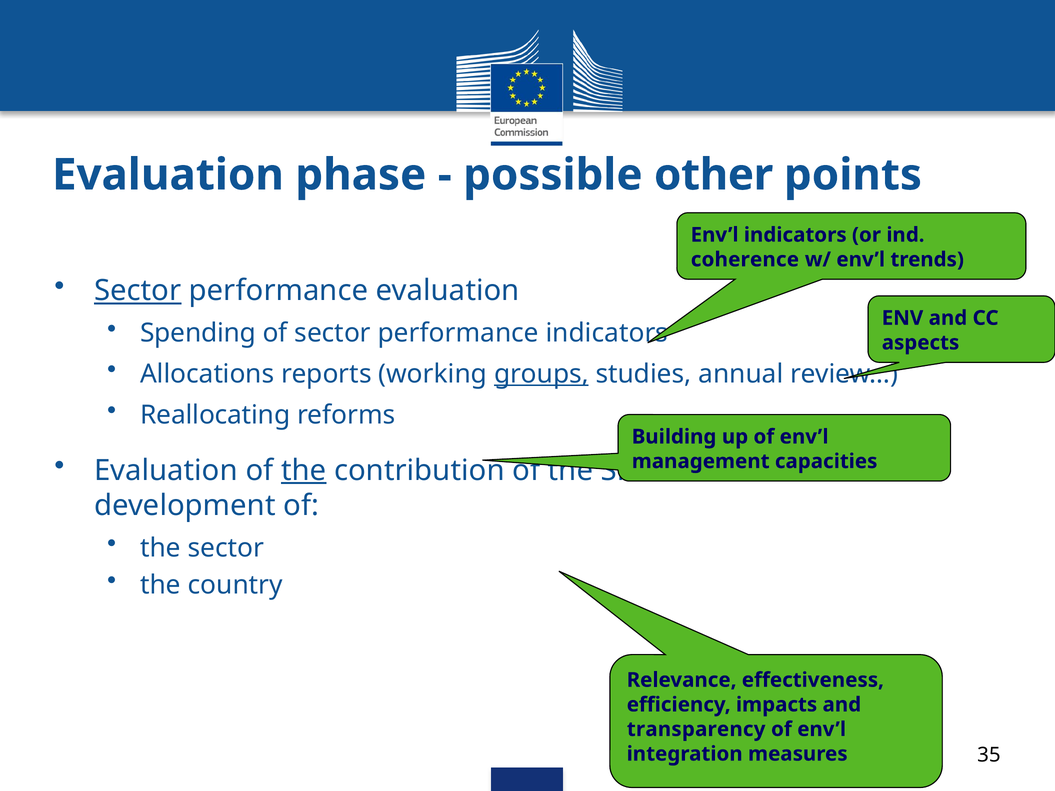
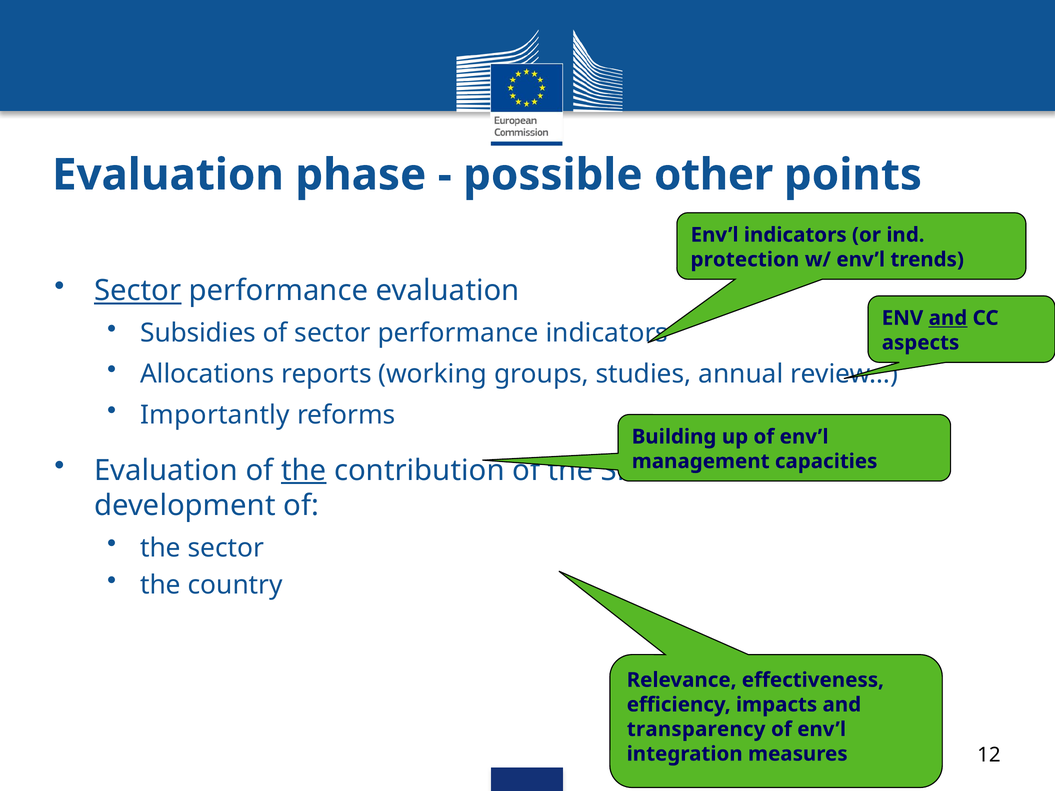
coherence: coherence -> protection (745, 260)
and underline: none -> present (948, 318)
Spending: Spending -> Subsidies (198, 333)
groups underline: present -> none (541, 374)
Reallocating: Reallocating -> Importantly (215, 415)
35: 35 -> 12 (989, 755)
